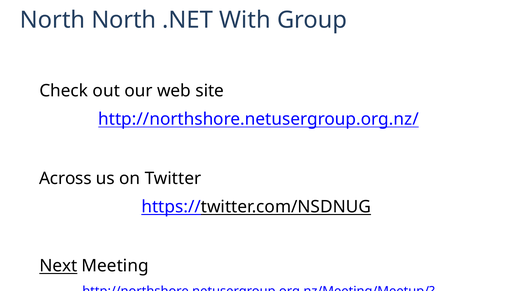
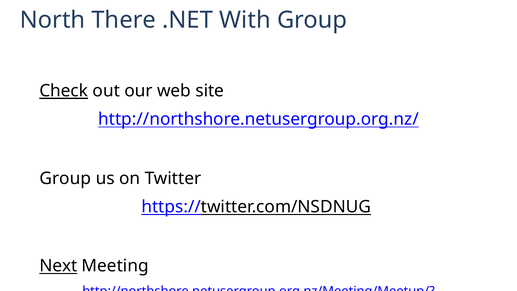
North North: North -> There (124, 20)
Check underline: none -> present (64, 91)
Across: Across -> Group (65, 178)
